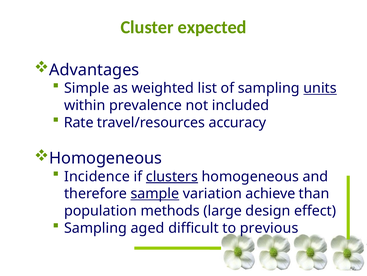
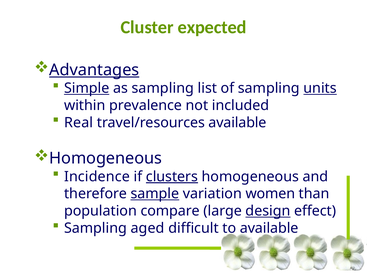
Advantages underline: none -> present (94, 70)
Simple underline: none -> present (87, 88)
as weighted: weighted -> sampling (163, 88)
Rate: Rate -> Real (79, 122)
travel/resources accuracy: accuracy -> available (237, 122)
achieve: achieve -> women (270, 193)
methods: methods -> compare (170, 210)
design underline: none -> present (268, 210)
to previous: previous -> available (269, 228)
